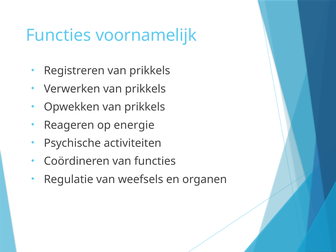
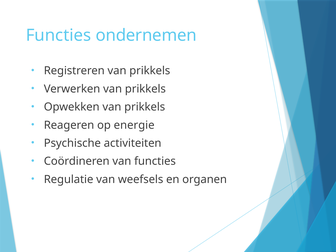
voornamelijk: voornamelijk -> ondernemen (146, 35)
